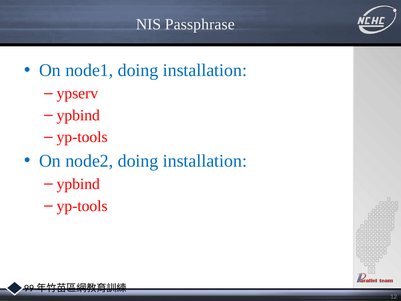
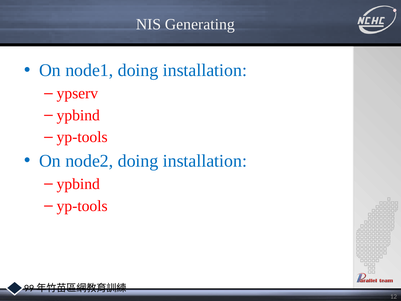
Passphrase: Passphrase -> Generating (200, 24)
